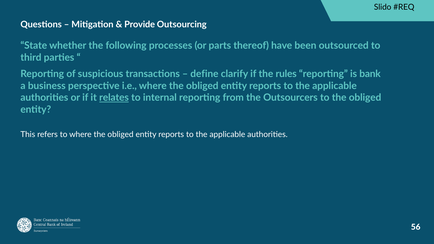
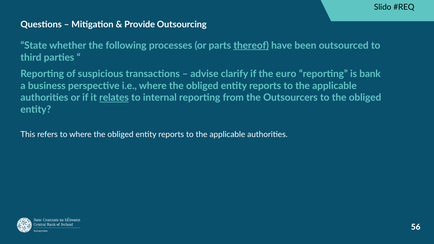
thereof underline: none -> present (251, 45)
define: define -> advise (204, 74)
rules: rules -> euro (286, 74)
